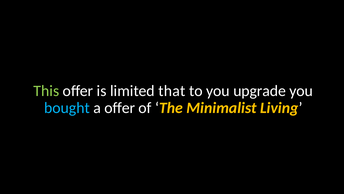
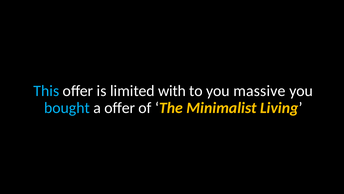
This colour: light green -> light blue (46, 91)
that: that -> with (172, 91)
upgrade: upgrade -> massive (259, 91)
